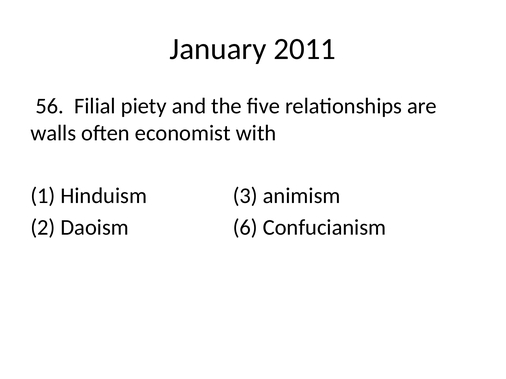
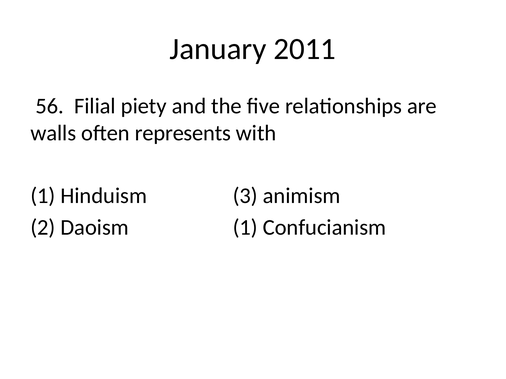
economist: economist -> represents (183, 133)
Daoism 6: 6 -> 1 (245, 228)
